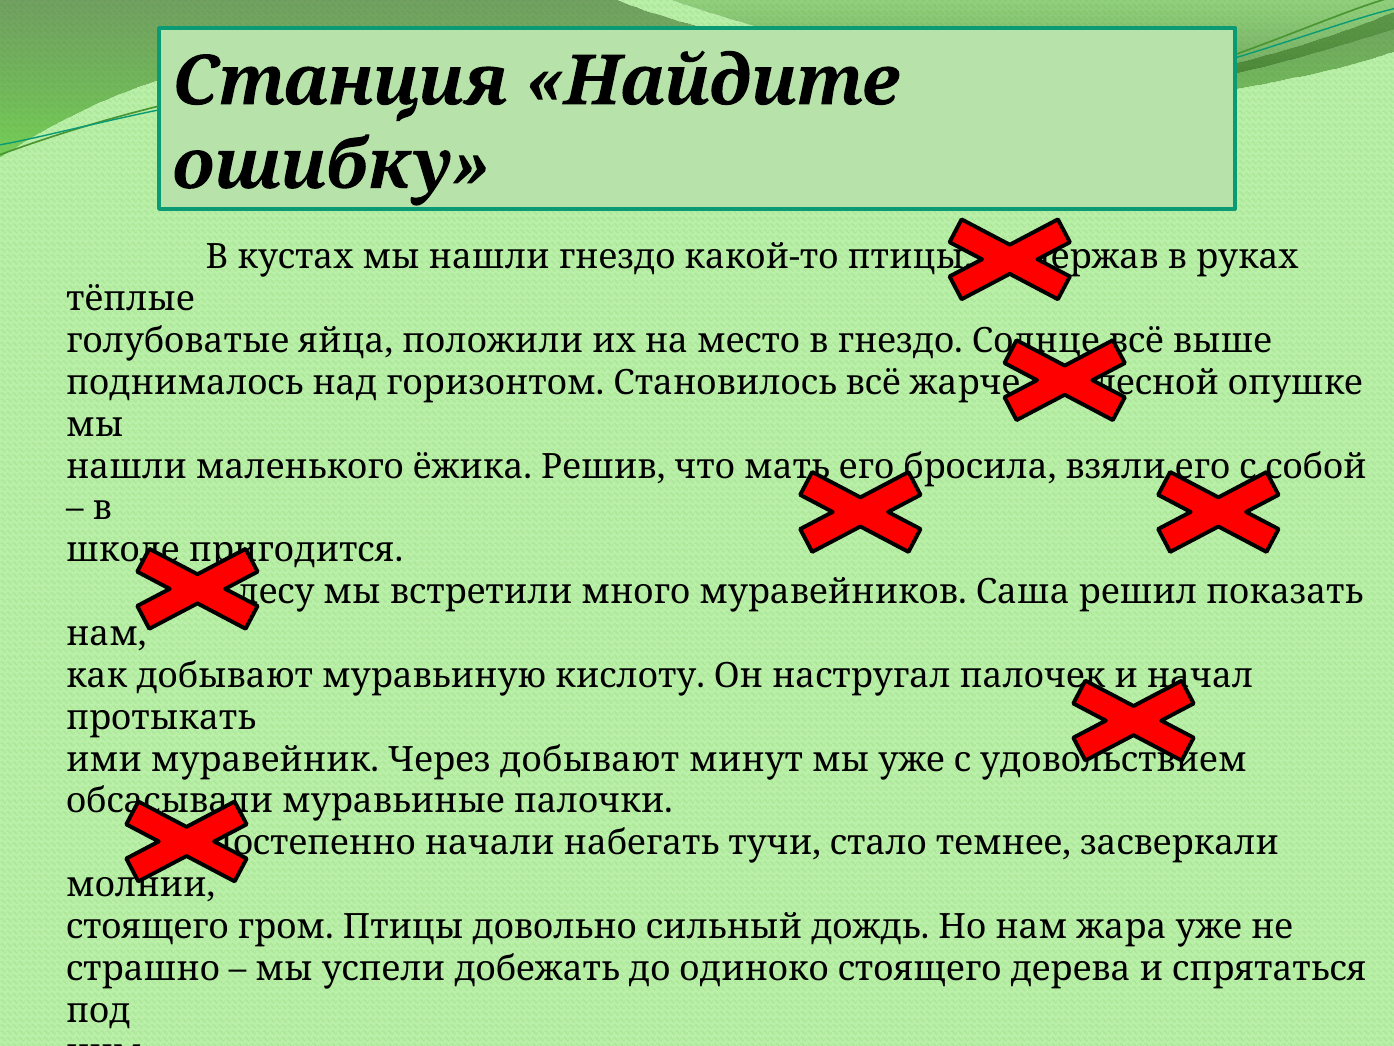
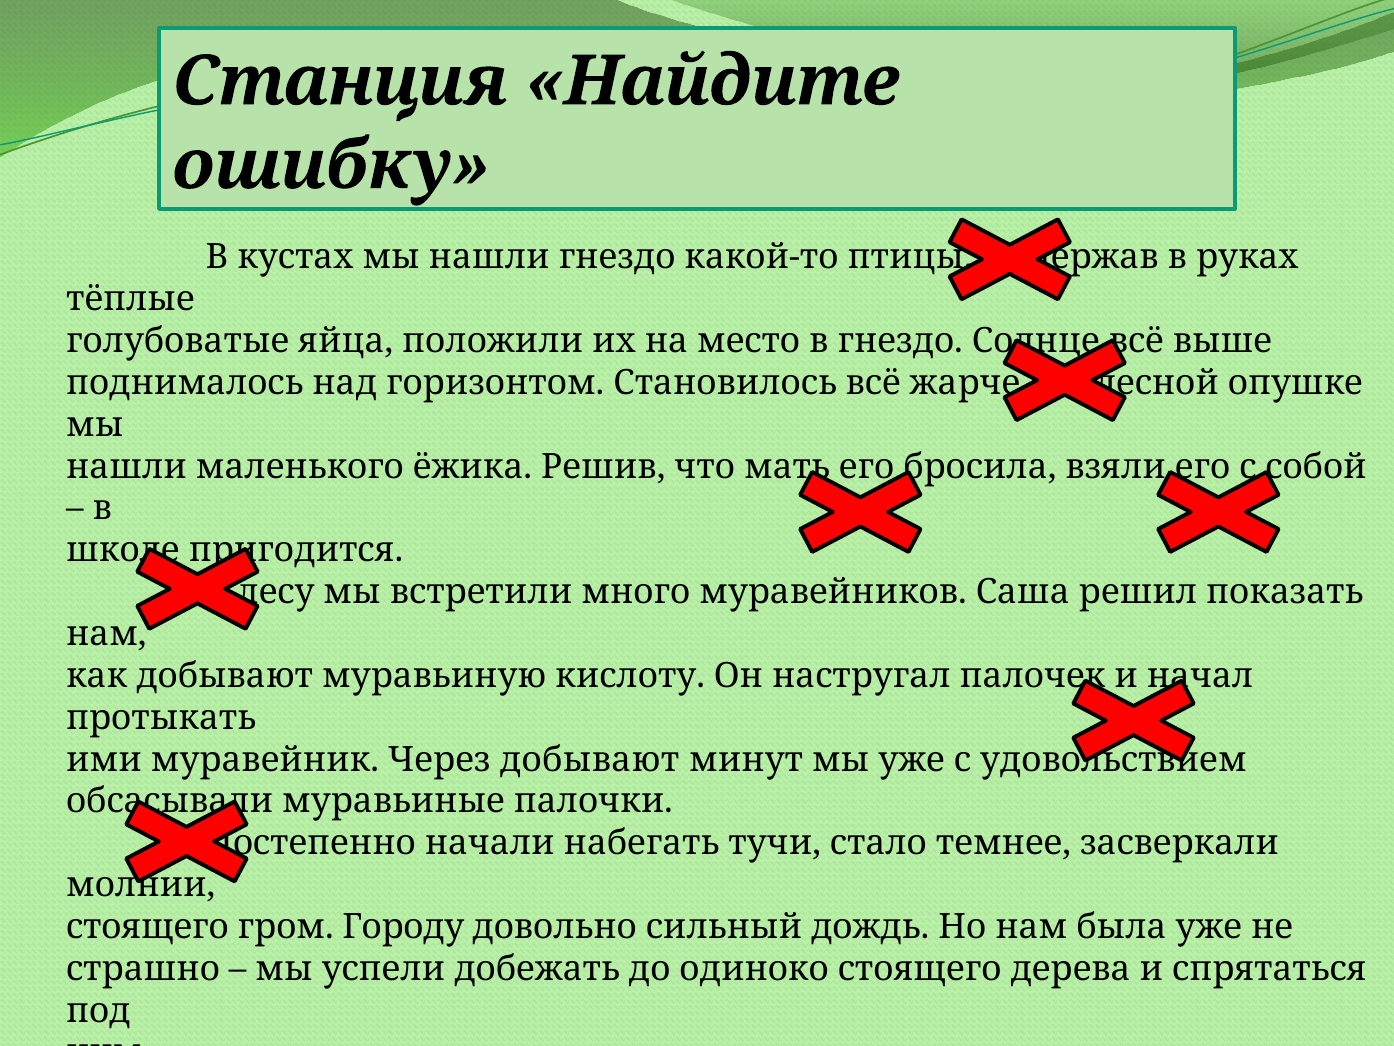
гром Птицы: Птицы -> Городу (403, 926)
жара: жара -> была (1121, 926)
